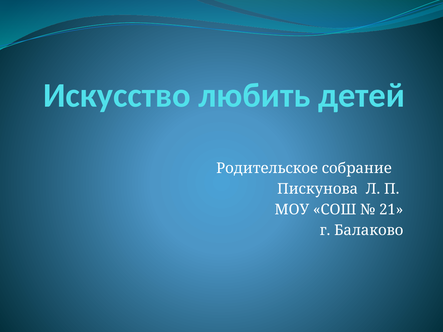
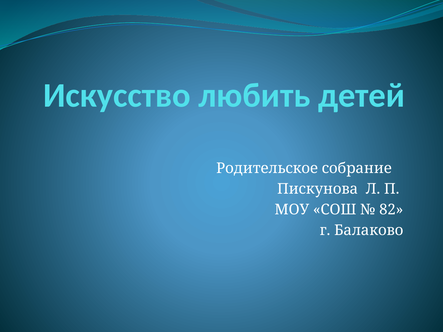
21: 21 -> 82 (391, 210)
